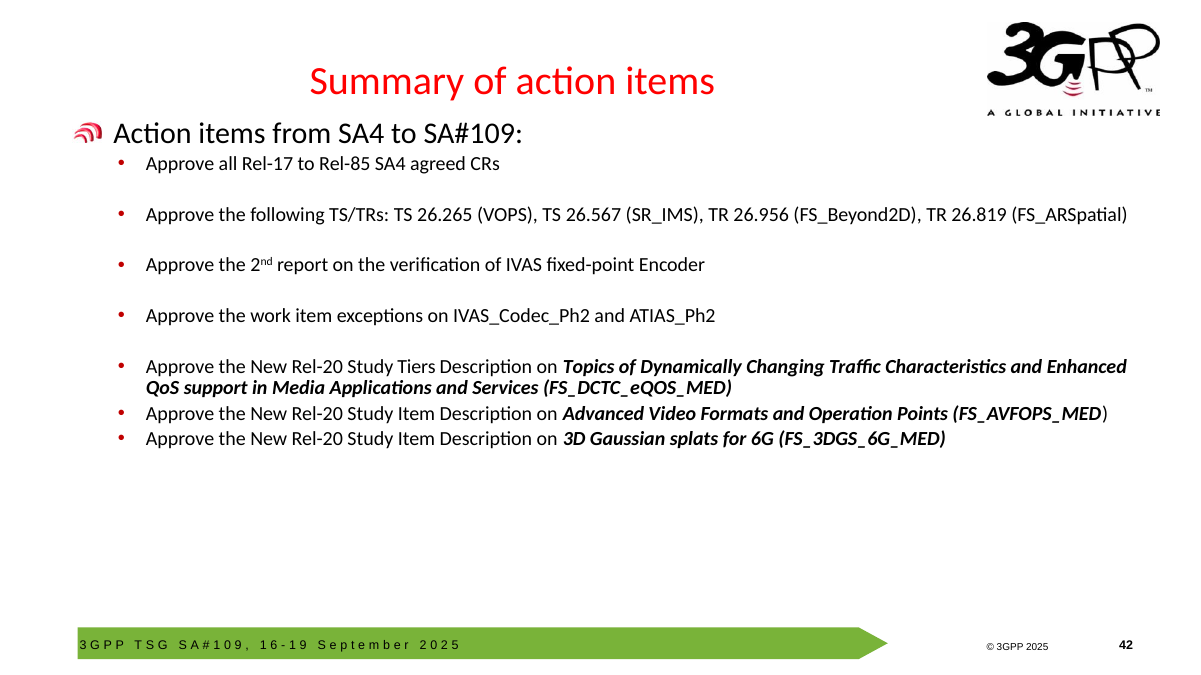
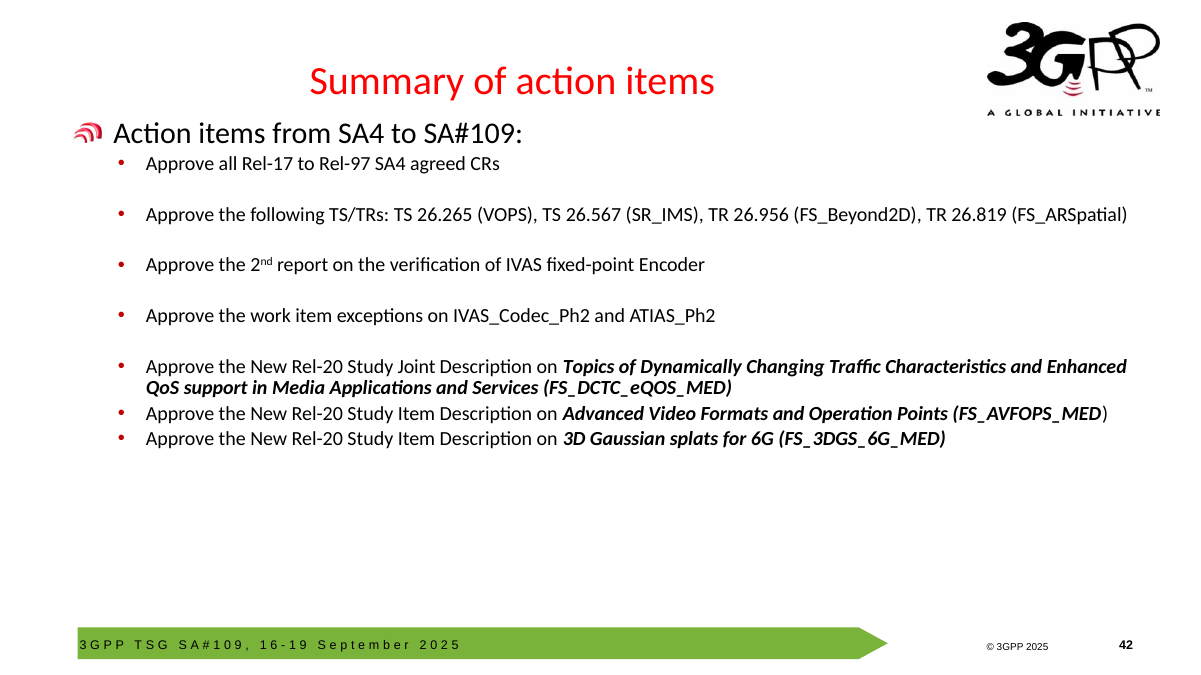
Rel-85: Rel-85 -> Rel-97 (345, 164)
Tiers: Tiers -> Joint (417, 367)
